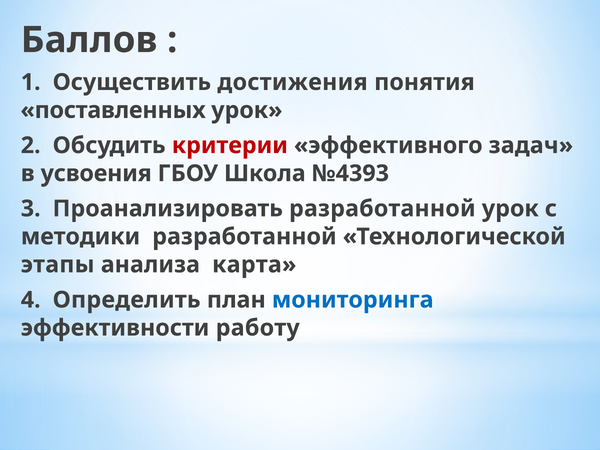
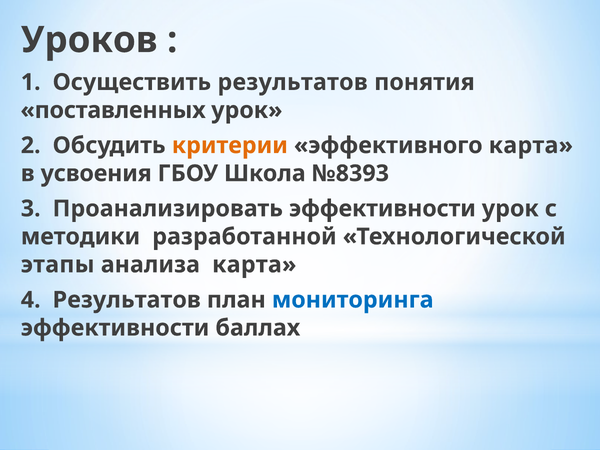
Баллов: Баллов -> Уроков (89, 40)
Осуществить достижения: достижения -> результатов (293, 82)
критерии colour: red -> orange (230, 145)
эффективного задач: задач -> карта (531, 145)
№4393: №4393 -> №8393 (350, 173)
Проанализировать разработанной: разработанной -> эффективности (382, 209)
4 Определить: Определить -> Результатов (127, 300)
работу: работу -> баллах (258, 328)
